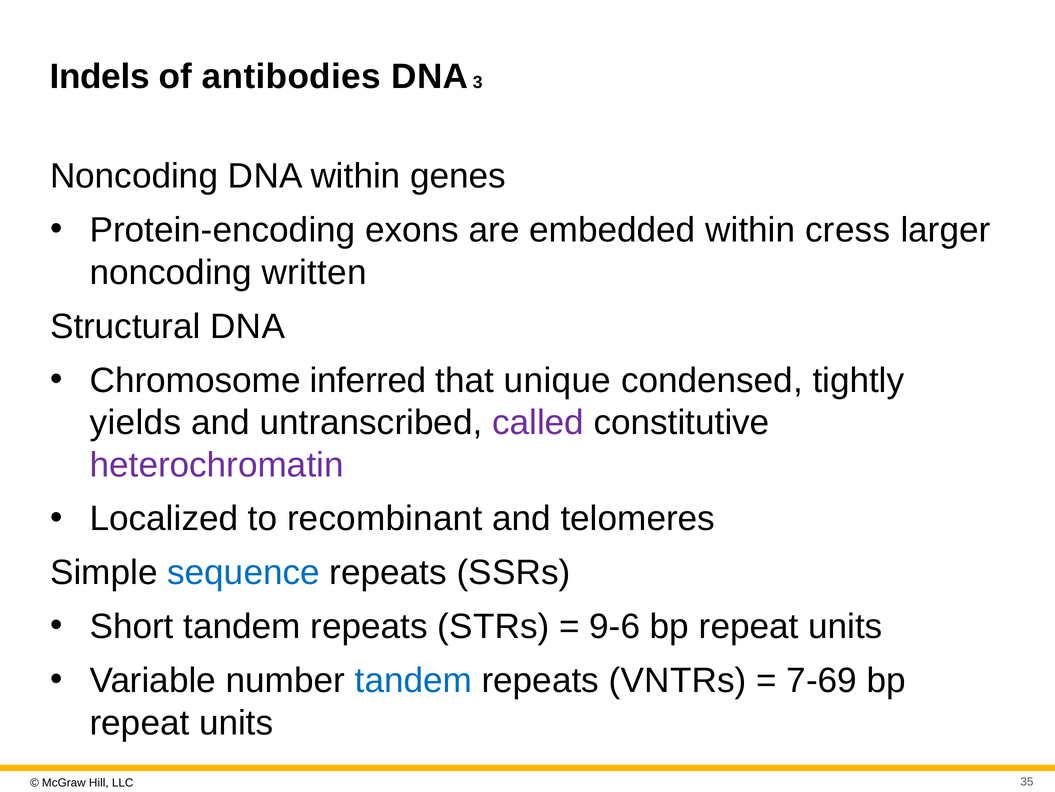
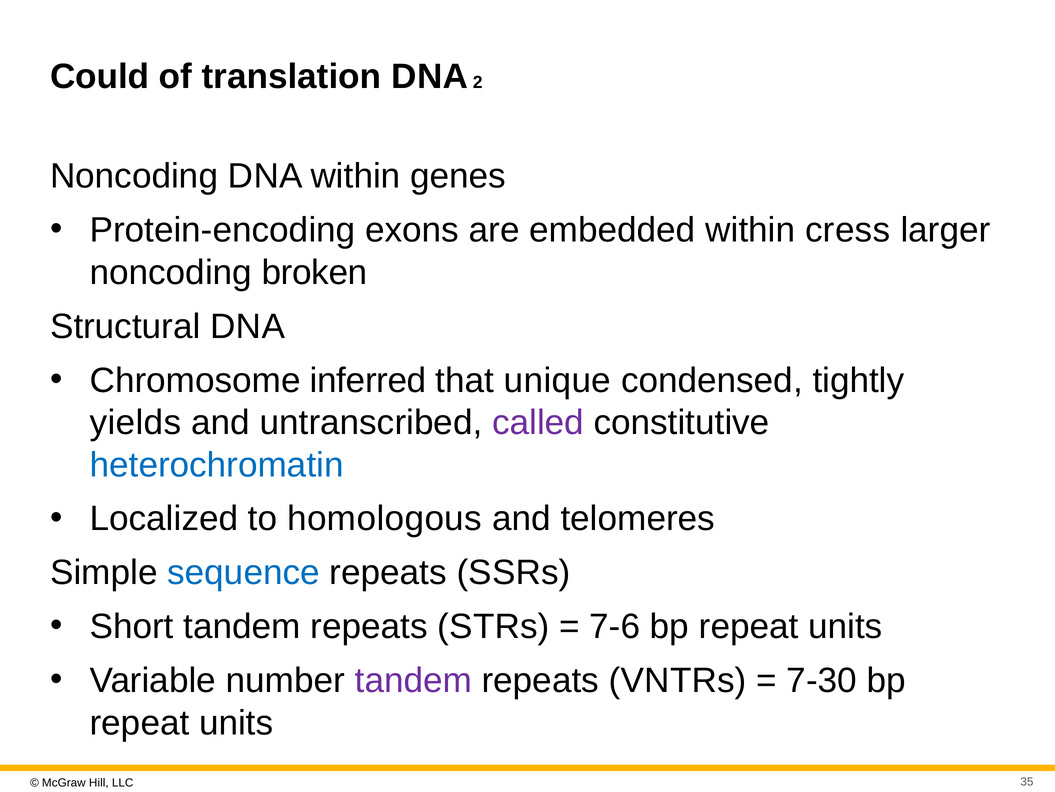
Indels: Indels -> Could (100, 77)
antibodies: antibodies -> translation (291, 77)
3: 3 -> 2 (478, 83)
written: written -> broken (315, 272)
heterochromatin colour: purple -> blue (217, 464)
recombinant: recombinant -> homologous (385, 518)
9-6: 9-6 -> 7-6 (615, 626)
tandem colour: blue -> purple (413, 680)
7-69: 7-69 -> 7-30 (822, 680)
